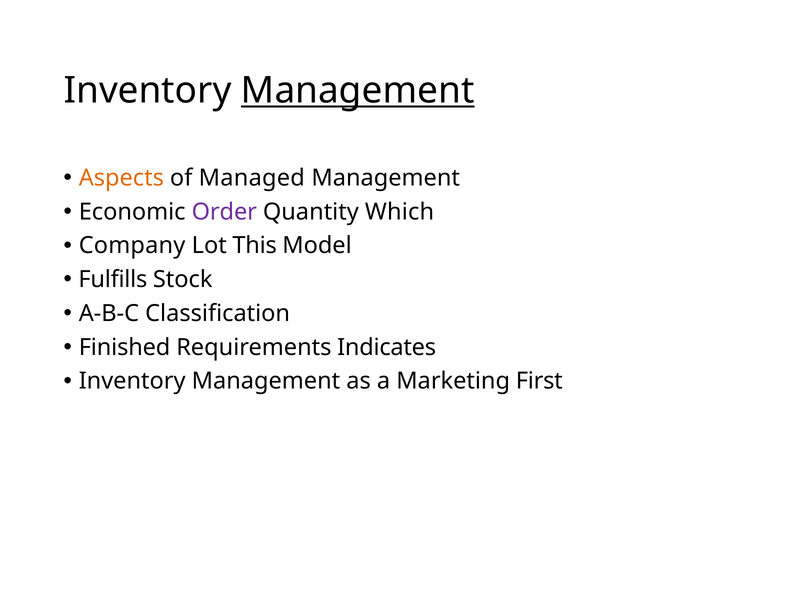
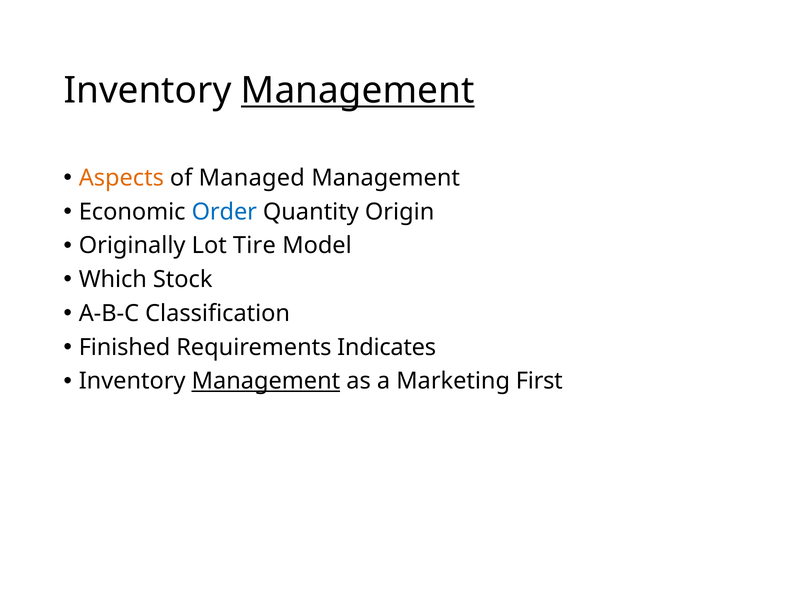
Order colour: purple -> blue (224, 212)
Which: Which -> Origin (400, 212)
Company: Company -> Originally (132, 246)
This: This -> Tire (254, 246)
Fulfills: Fulfills -> Which (113, 280)
Management underline: none -> present (266, 381)
